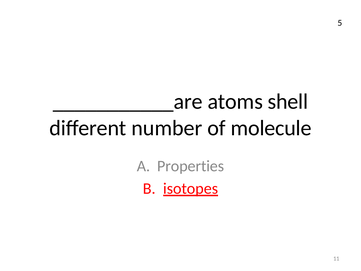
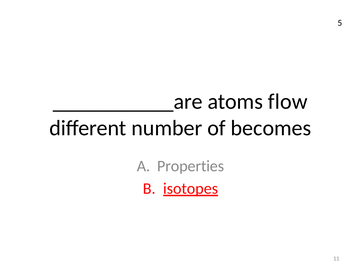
shell: shell -> flow (288, 101)
molecule: molecule -> becomes (271, 128)
